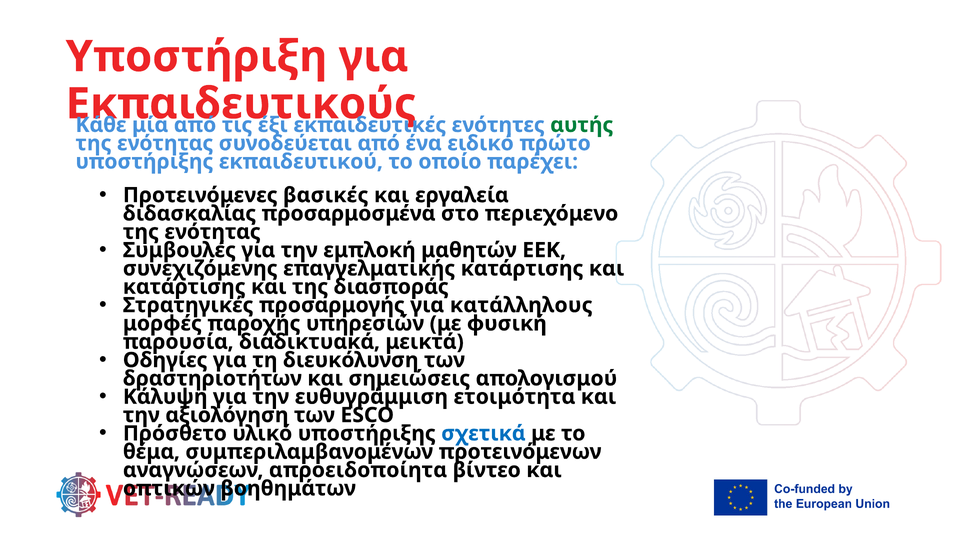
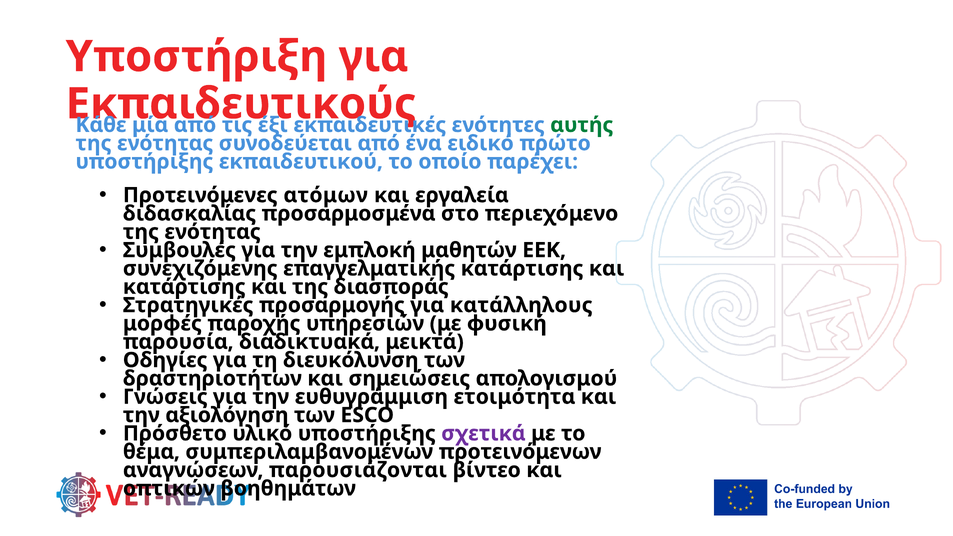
βασικές: βασικές -> ατόμων (326, 195)
Κάλυψη: Κάλυψη -> Γνώσεις (165, 397)
σχετικά colour: blue -> purple (483, 434)
απροειδοποίητα: απροειδοποίητα -> παρουσιάζονται (358, 470)
